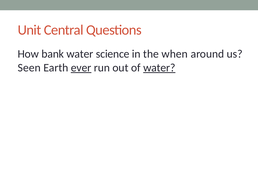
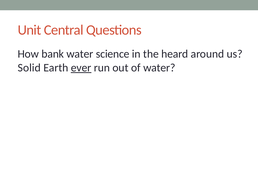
when: when -> heard (175, 54)
Seen: Seen -> Solid (29, 68)
water underline: present -> none (159, 68)
